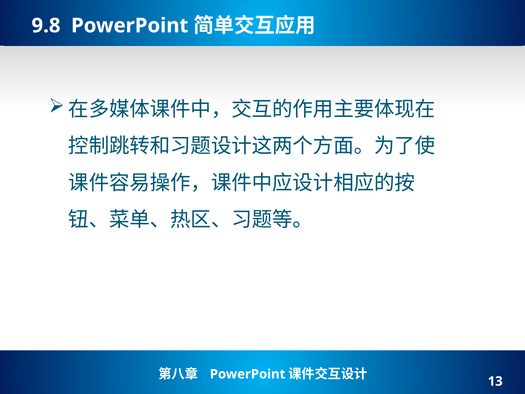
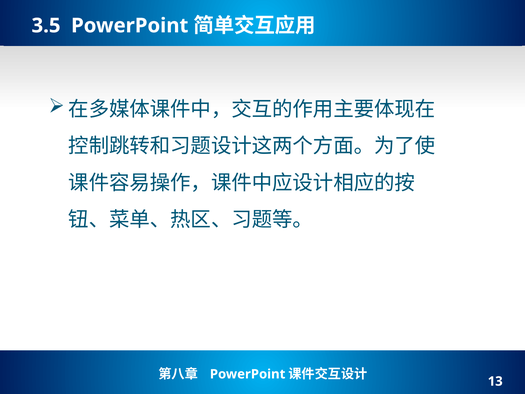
9.8: 9.8 -> 3.5 (46, 26)
